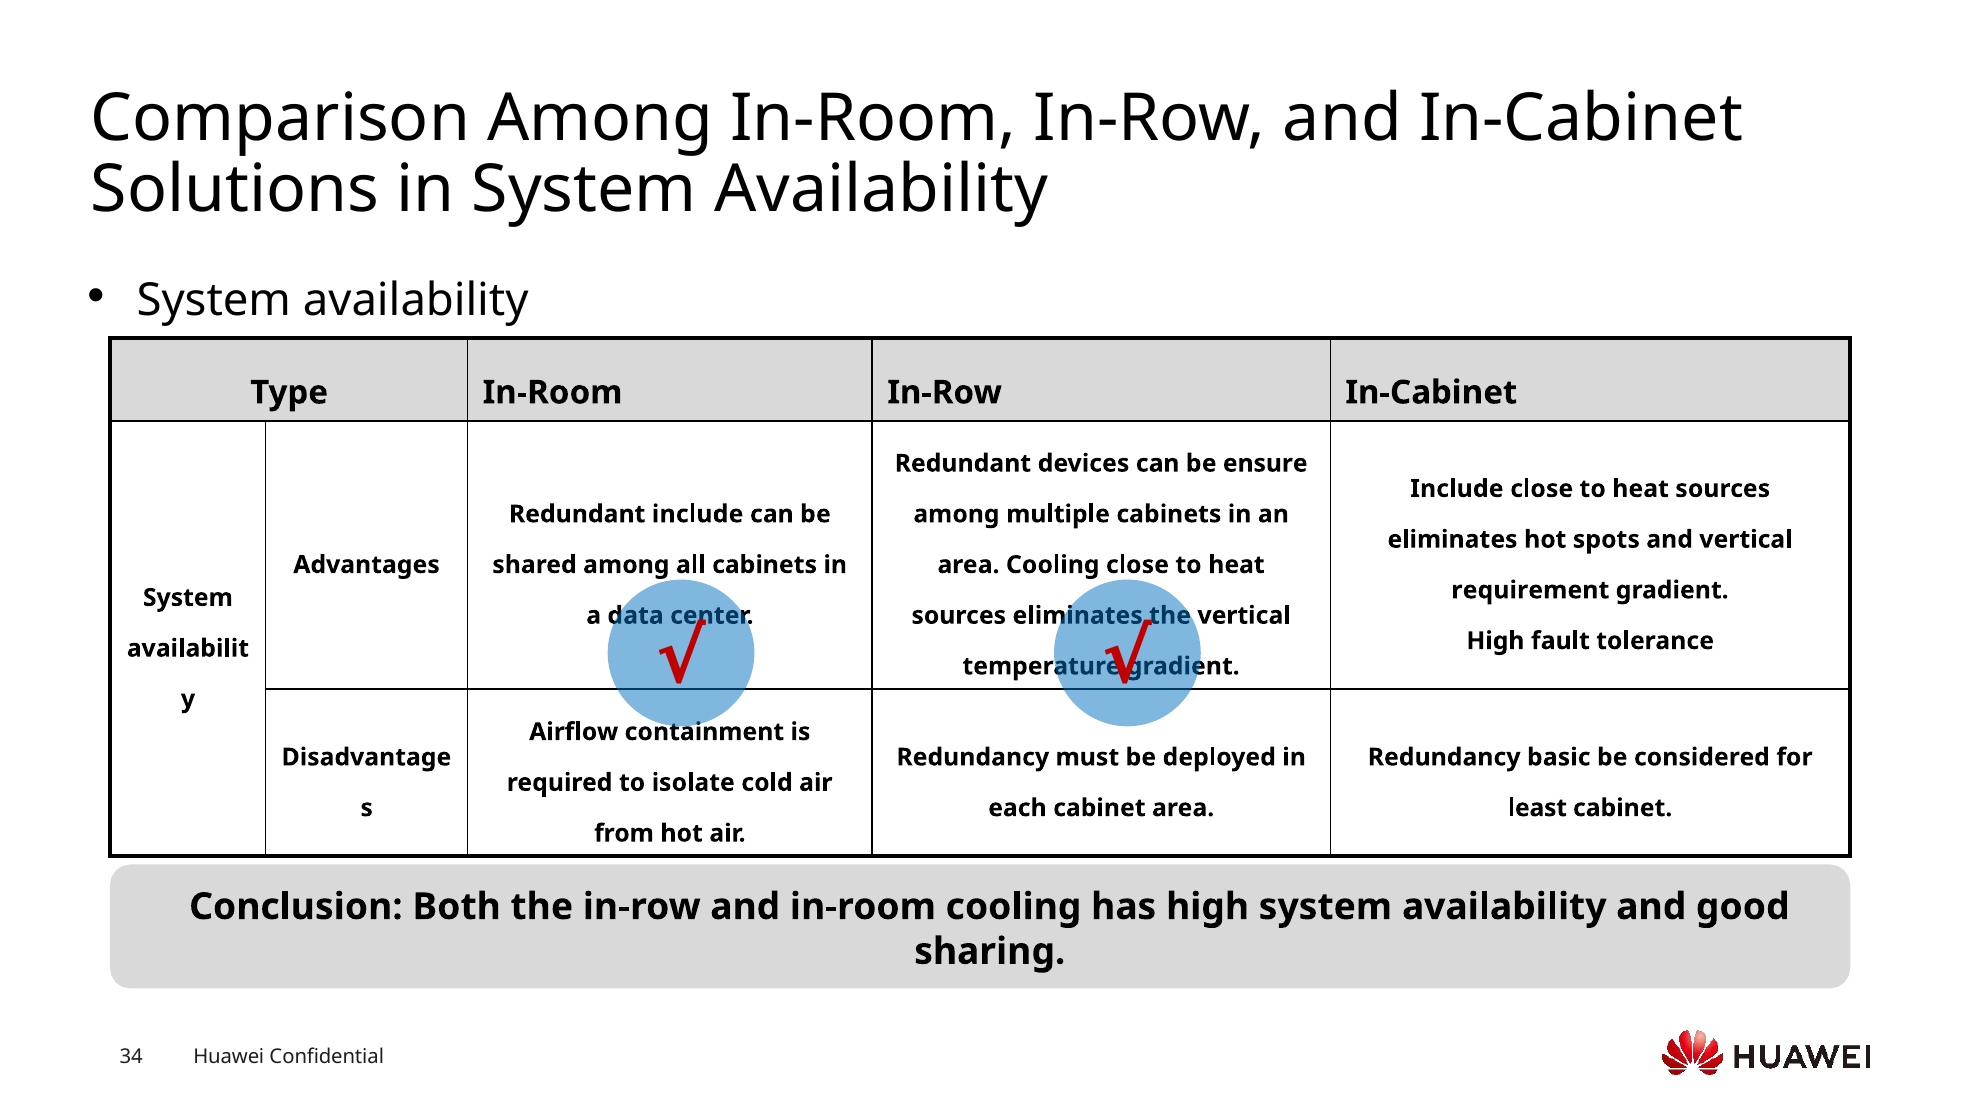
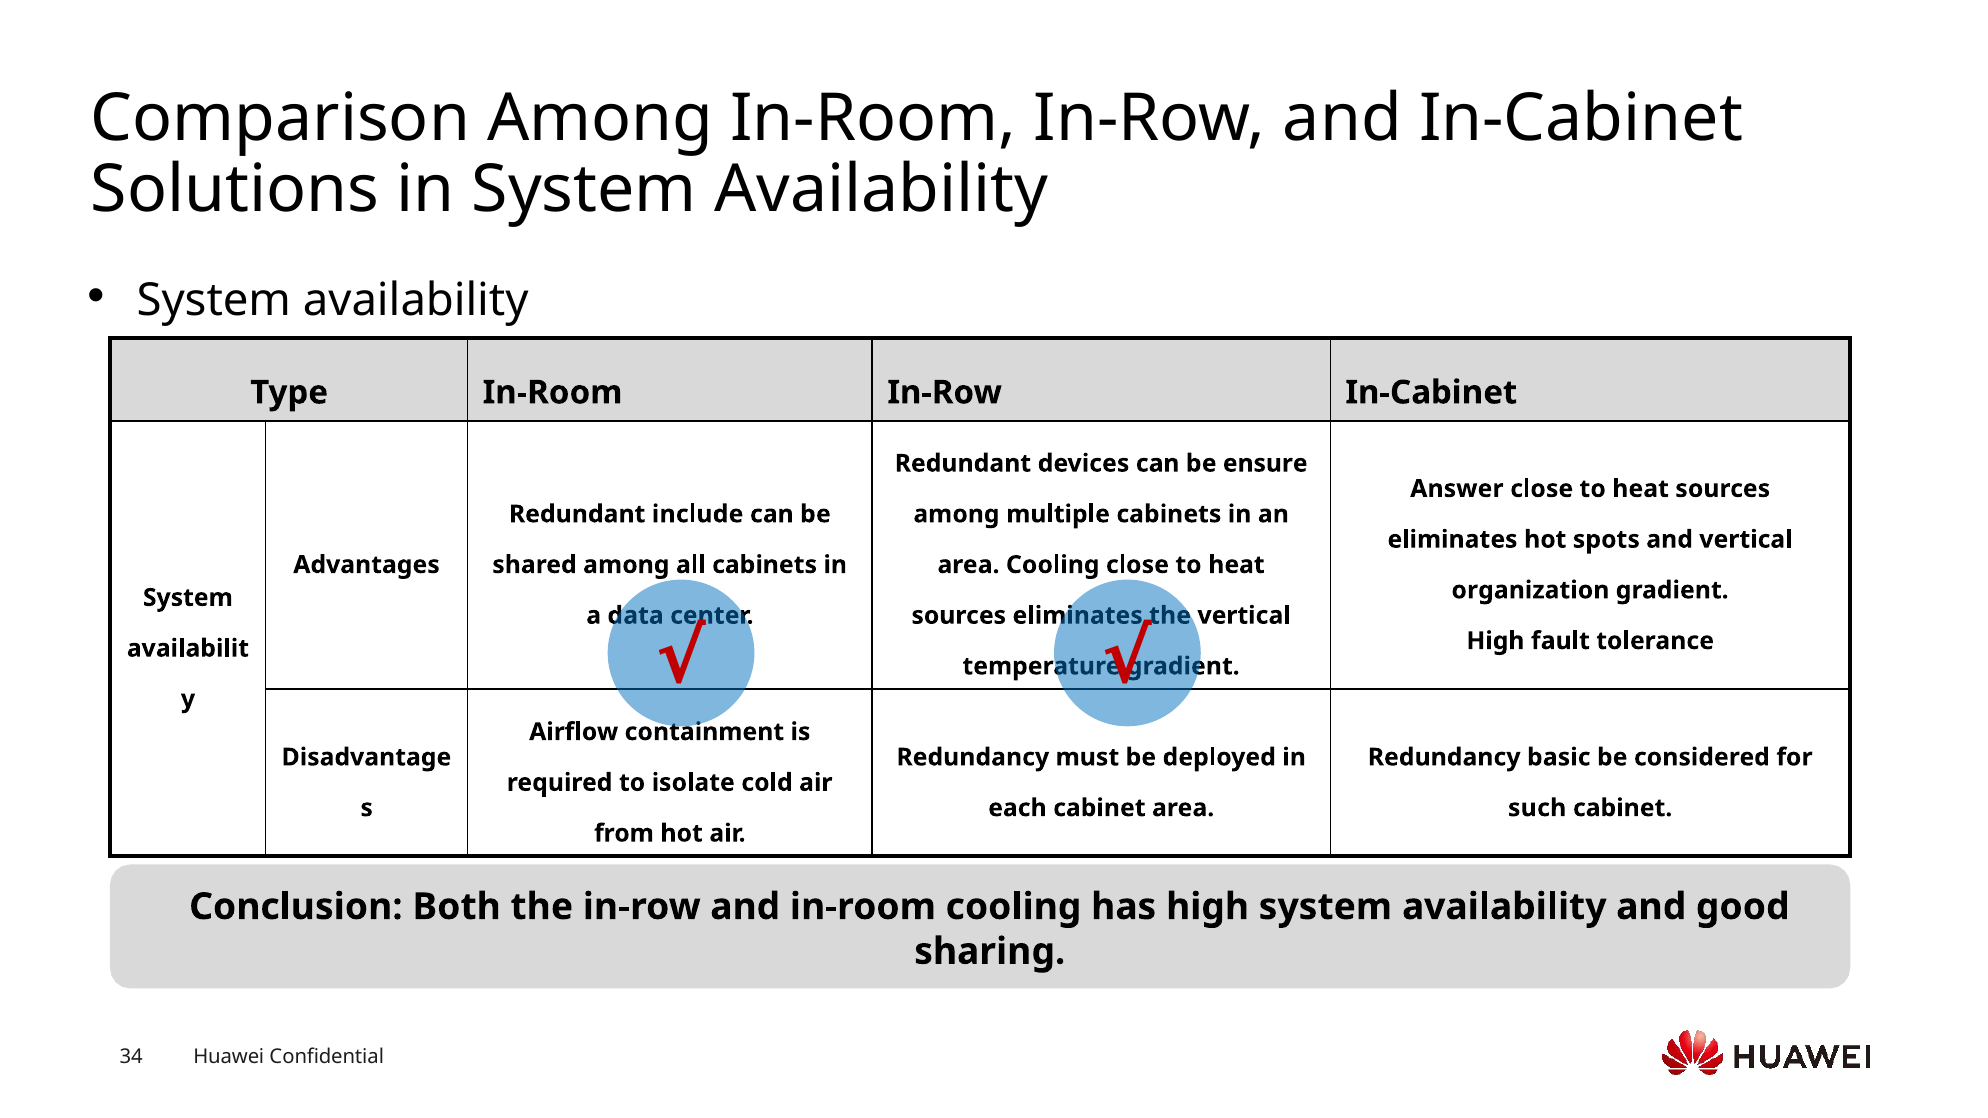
Include: Include -> Answer (1457, 489)
requirement: requirement -> organization (1530, 590)
least: least -> such (1537, 808)
